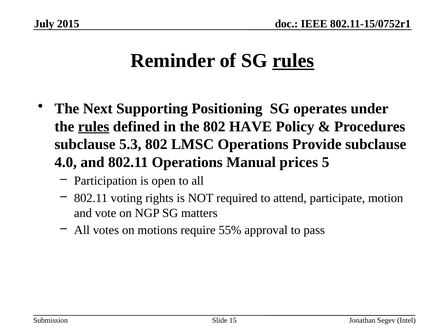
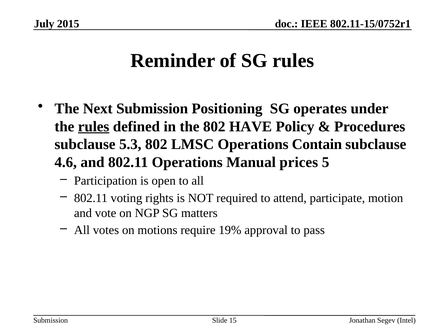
rules underline: present -> none (293, 61)
Next Supporting: Supporting -> Submission (152, 109)
Provide: Provide -> Contain (317, 144)
4.0: 4.0 -> 4.6 (66, 162)
55%: 55% -> 19% (230, 230)
